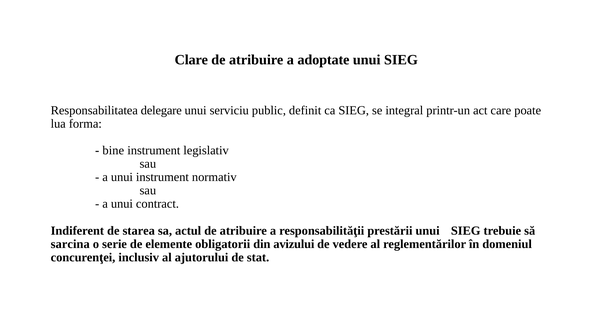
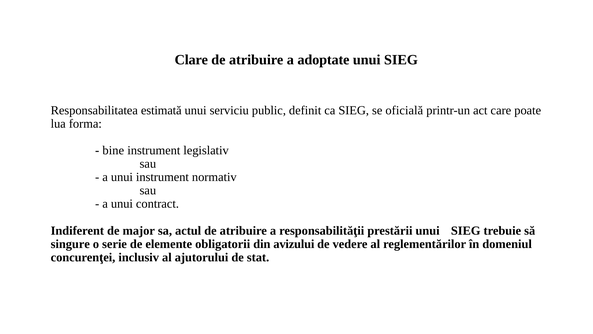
delegare: delegare -> estimată (161, 110)
integral: integral -> oficială (404, 110)
starea: starea -> major (139, 230)
sarcina: sarcina -> singure (70, 244)
